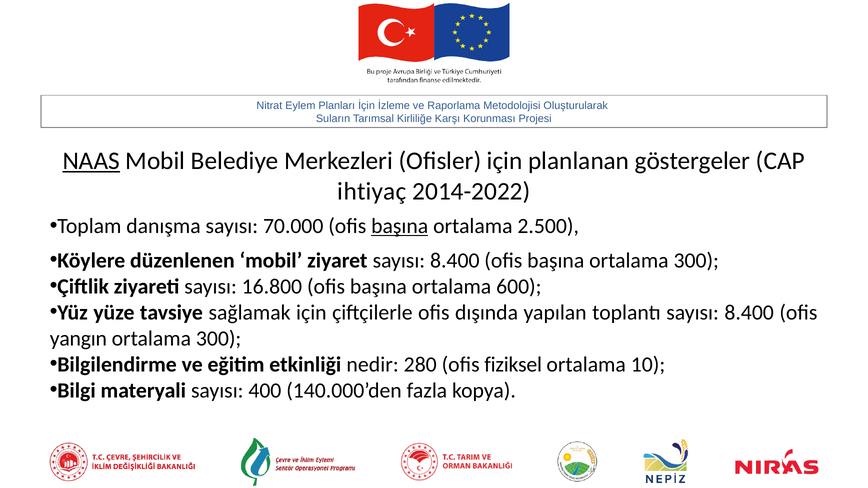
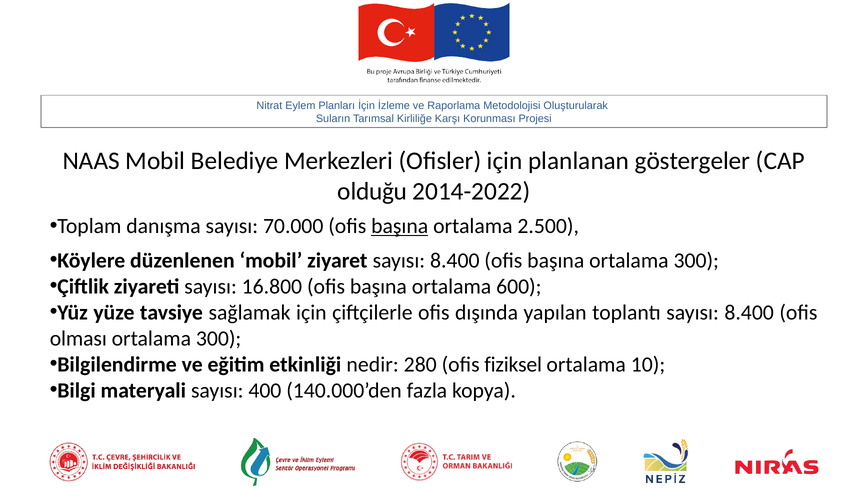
NAAS underline: present -> none (91, 161)
ihtiyaç: ihtiyaç -> olduğu (372, 191)
yangın: yangın -> olması (78, 339)
